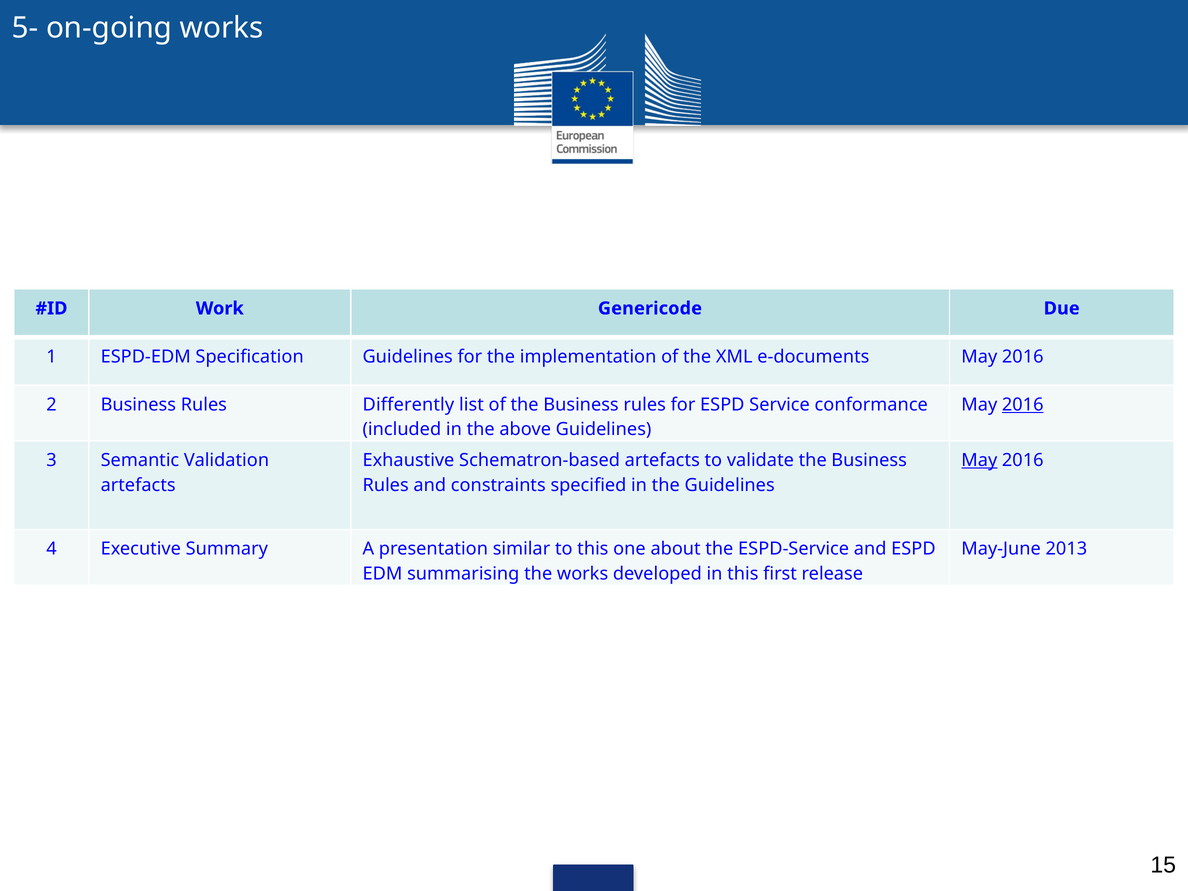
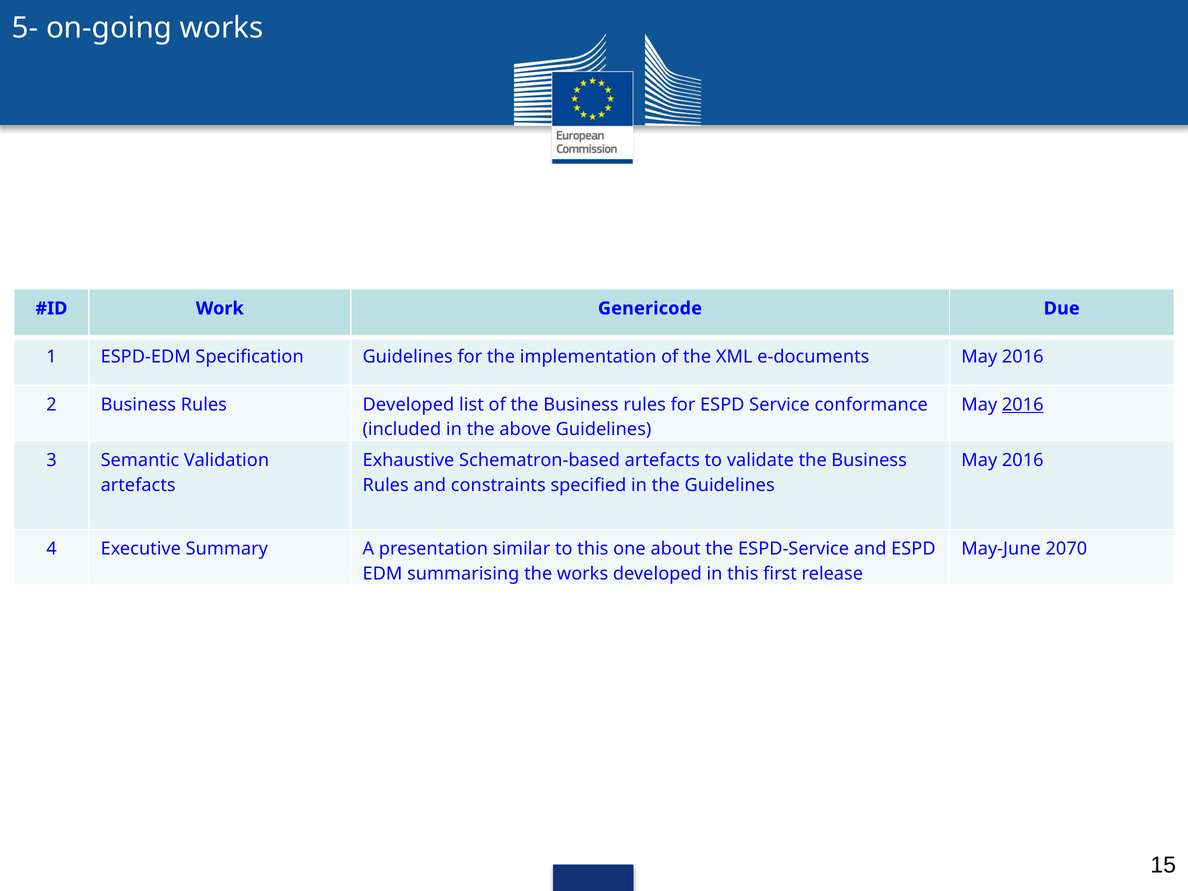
Rules Differently: Differently -> Developed (408, 405)
May underline: present -> none (979, 460)
2013: 2013 -> 2070 (1066, 549)
